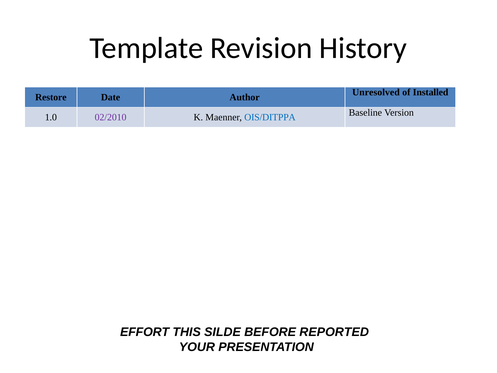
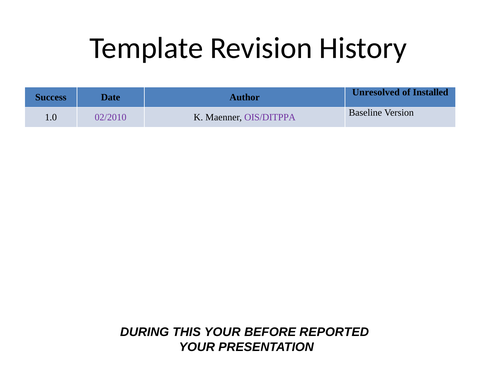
Restore: Restore -> Success (51, 97)
OIS/DITPPA colour: blue -> purple (270, 117)
EFFORT: EFFORT -> DURING (145, 332)
THIS SILDE: SILDE -> YOUR (222, 332)
